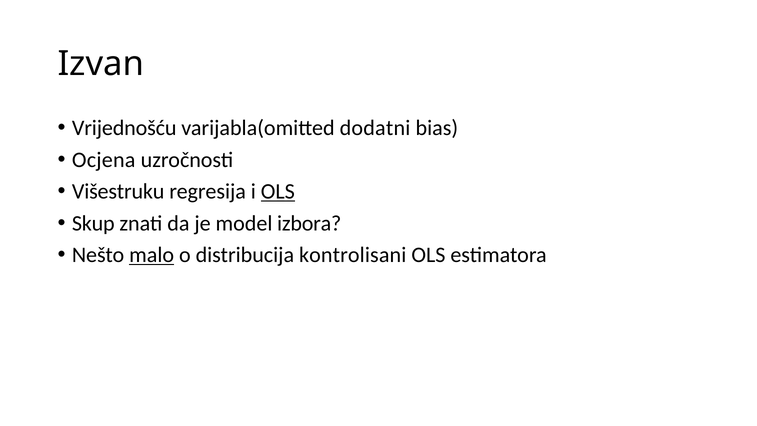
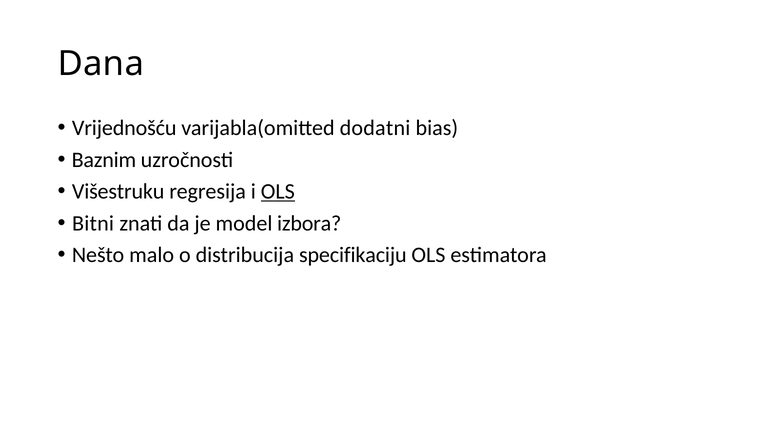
Izvan: Izvan -> Dana (101, 64)
Ocjena: Ocjena -> Baznim (104, 160)
Skup: Skup -> Bitni (93, 223)
malo underline: present -> none (152, 255)
kontrolisani: kontrolisani -> specifikaciju (353, 255)
